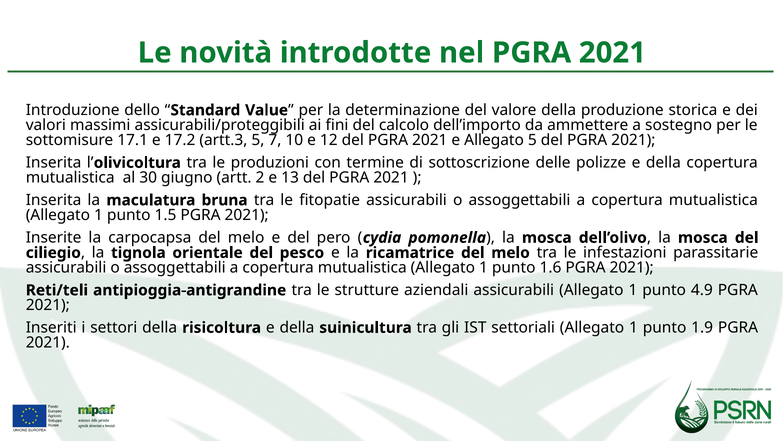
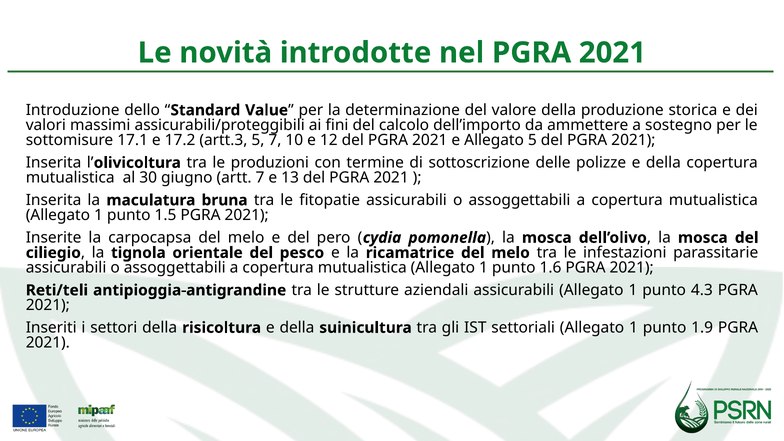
artt 2: 2 -> 7 (260, 178)
4.9: 4.9 -> 4.3 (702, 290)
